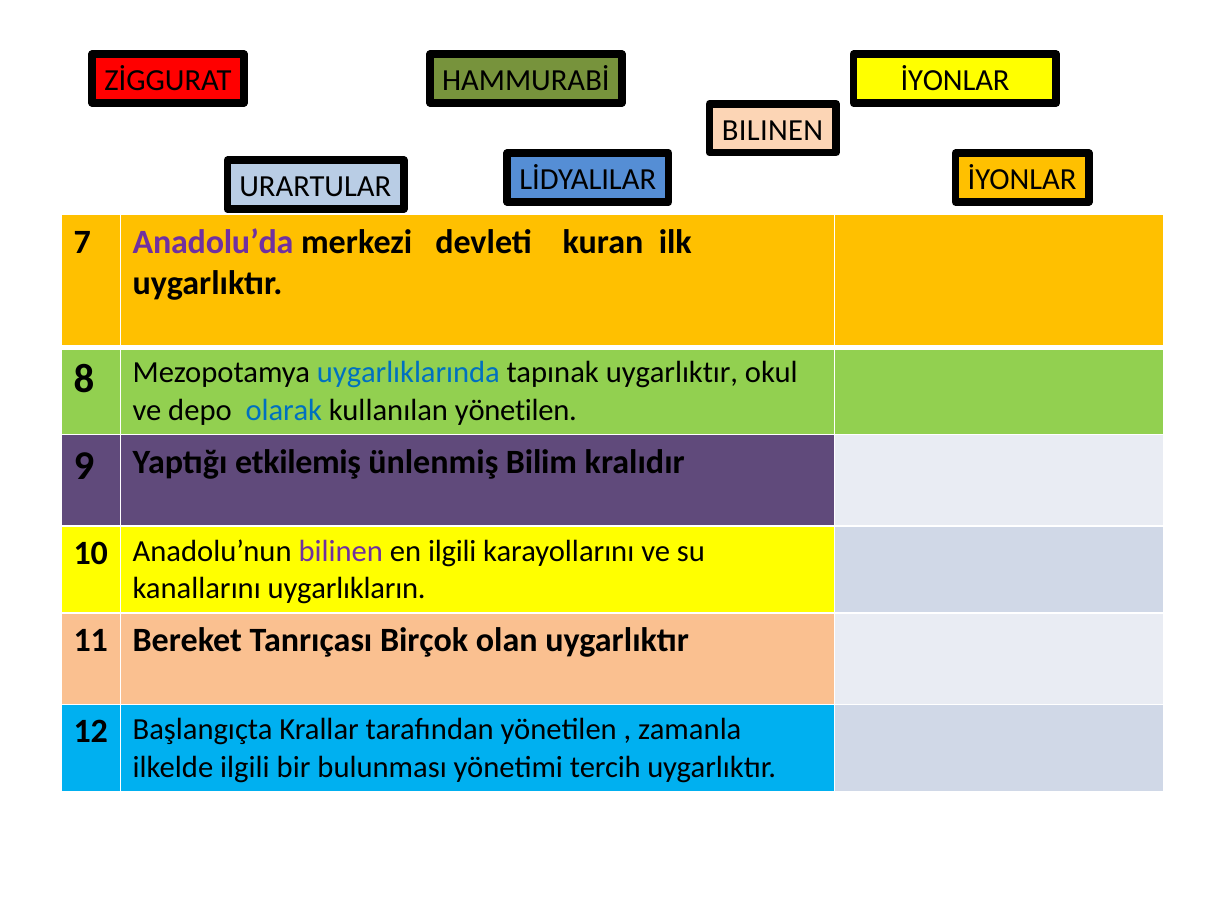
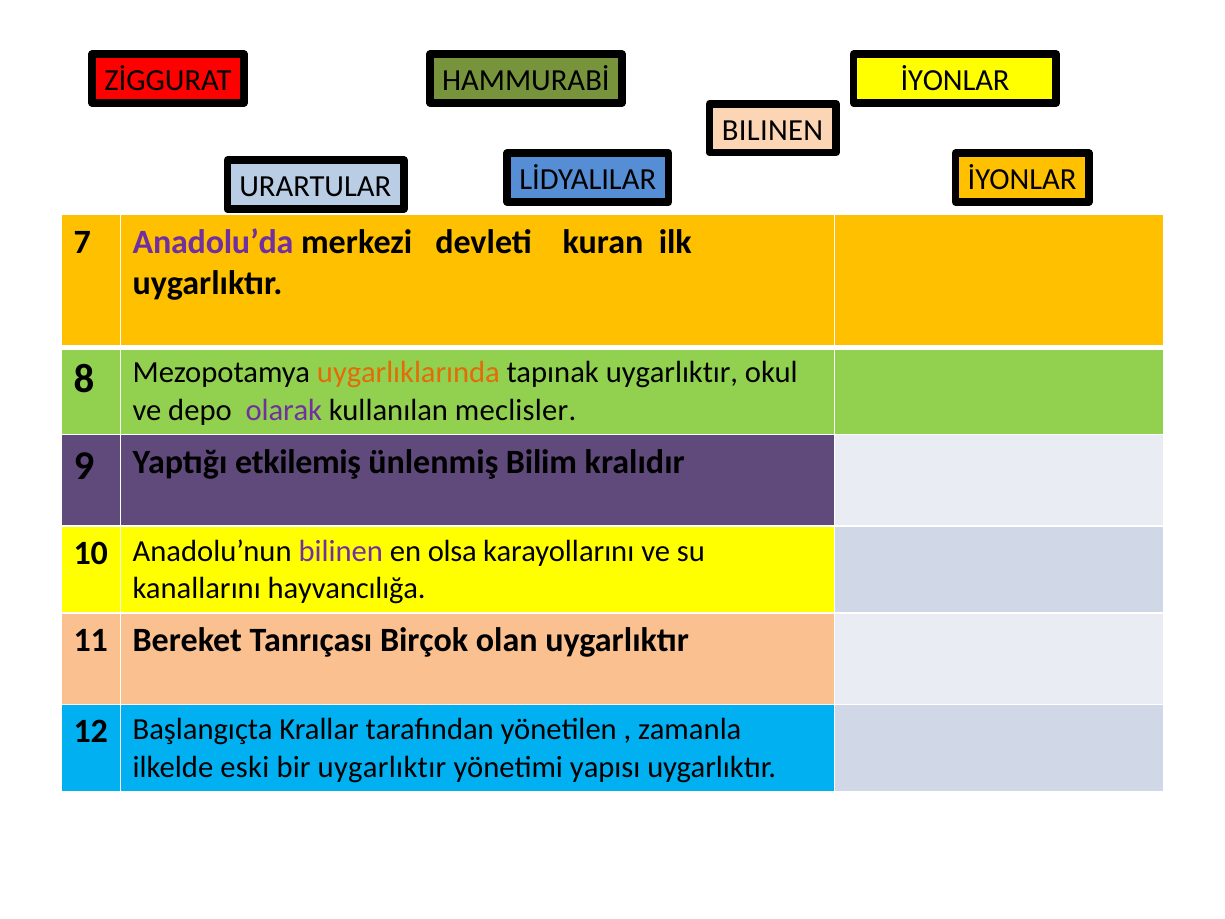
uygarlıklarında colour: blue -> orange (408, 373)
olarak colour: blue -> purple (284, 410)
kullanılan yönetilen: yönetilen -> meclisler (516, 410)
en ilgili: ilgili -> olsa (452, 551)
uygarlıkların: uygarlıkların -> hayvancılığa (347, 588)
ilkelde ilgili: ilgili -> eski (245, 767)
bir bulunması: bulunması -> uygarlıktır (382, 767)
tercih: tercih -> yapısı (605, 767)
